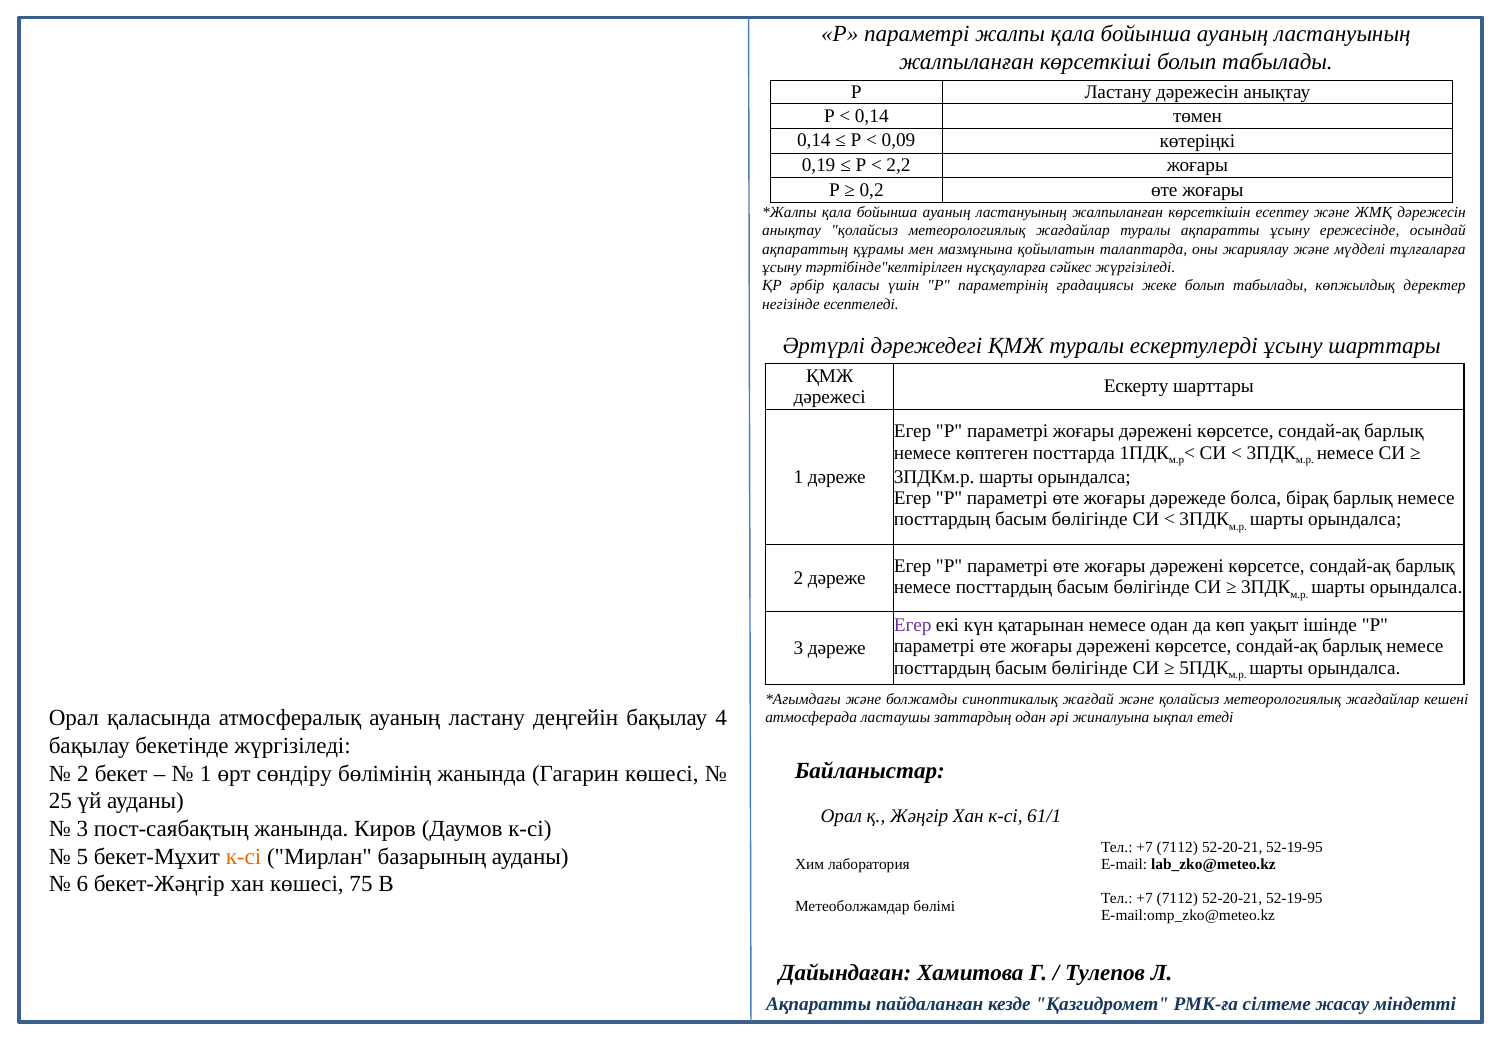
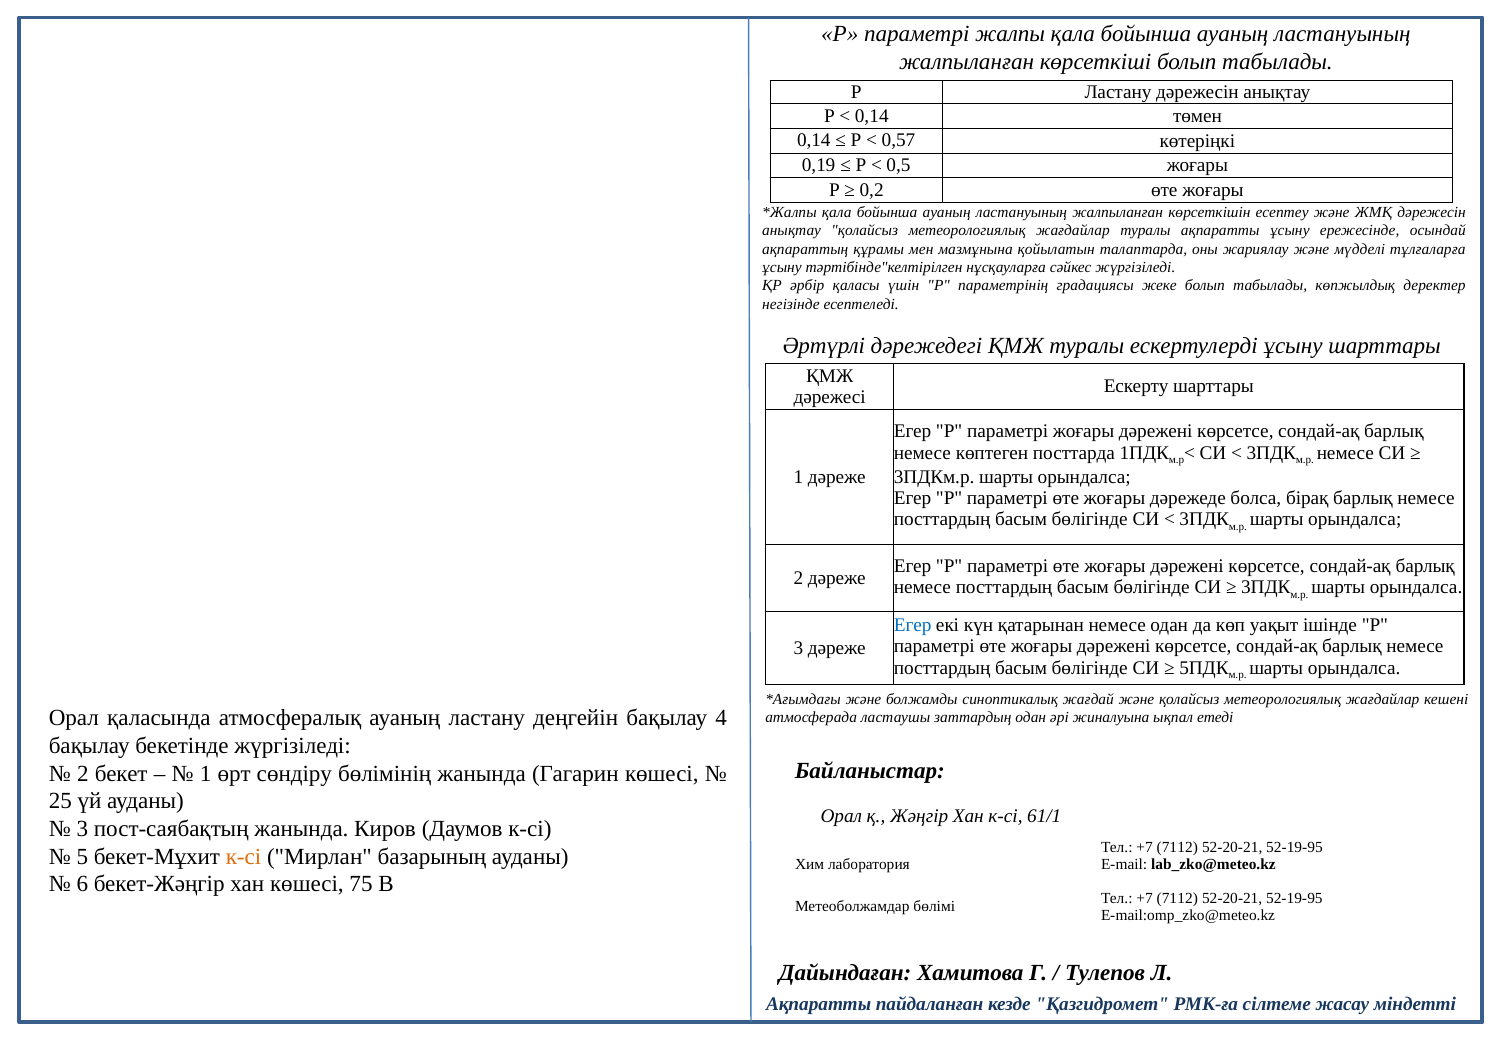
0,09: 0,09 -> 0,57 (898, 140)
2,2: 2,2 -> 0,5 (899, 165)
Егер colour: purple -> blue (913, 625)
